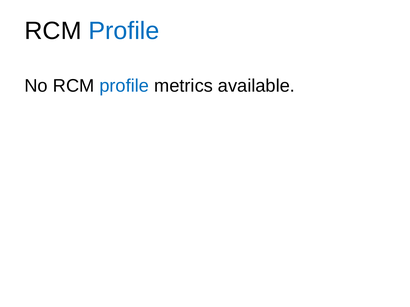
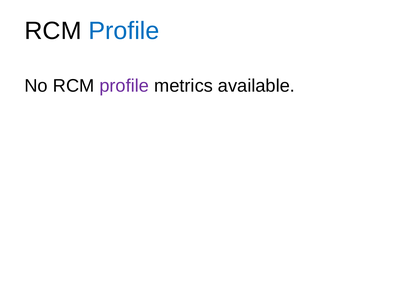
profile colour: blue -> purple (124, 86)
